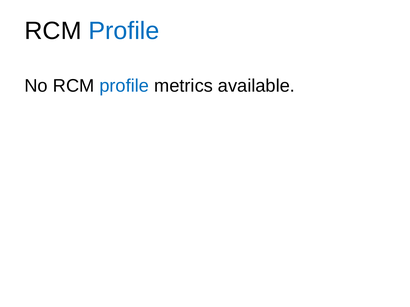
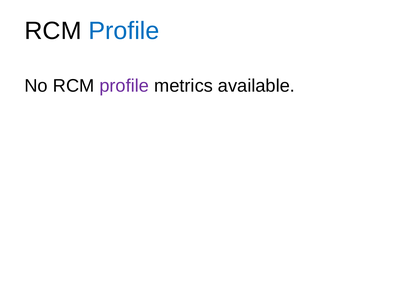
profile colour: blue -> purple (124, 86)
